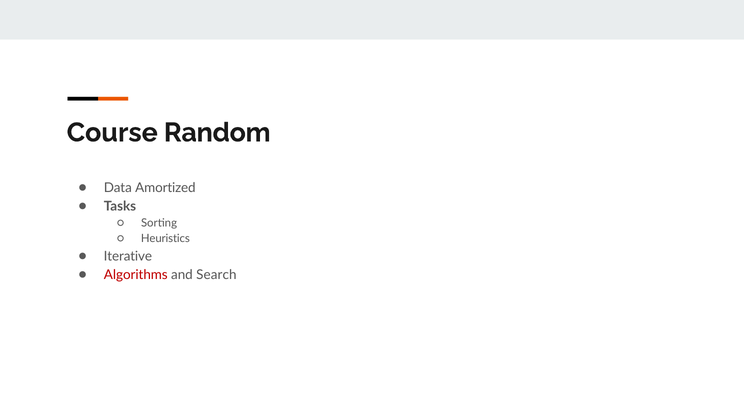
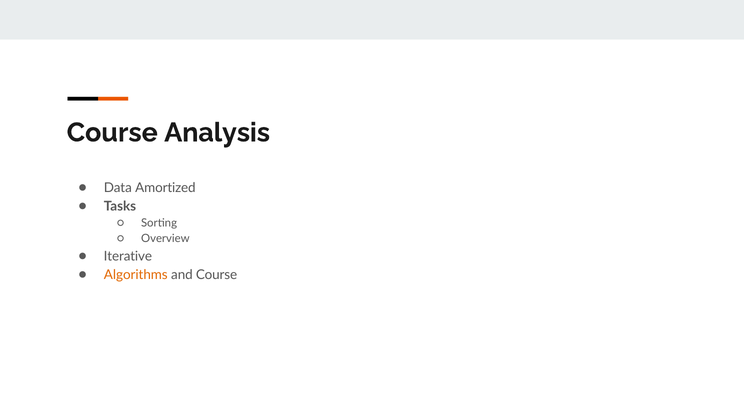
Random: Random -> Analysis (217, 133)
Heuristics: Heuristics -> Overview (165, 239)
Algorithms colour: red -> orange (136, 275)
and Search: Search -> Course (217, 275)
